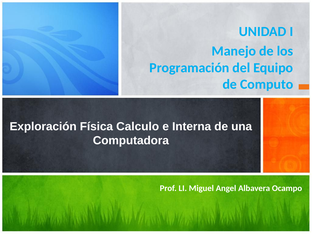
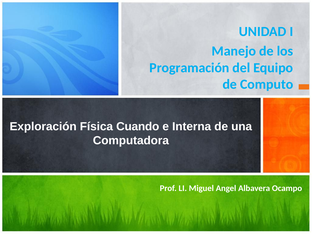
Calculo: Calculo -> Cuando (138, 126)
